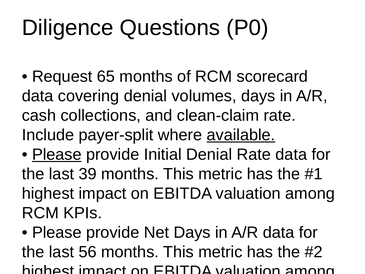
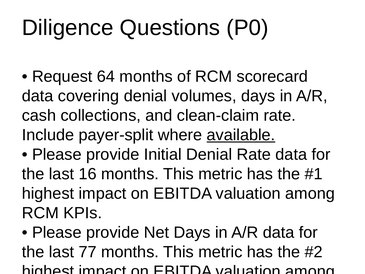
65: 65 -> 64 (106, 77)
Please underline: present -> none (57, 154)
39: 39 -> 16 (88, 174)
56: 56 -> 77 (88, 252)
